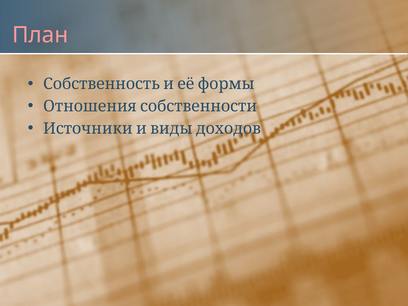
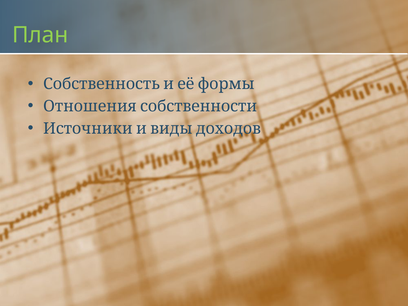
План colour: pink -> light green (40, 35)
